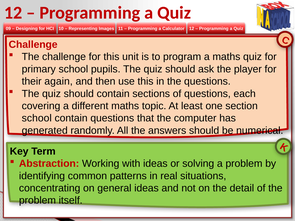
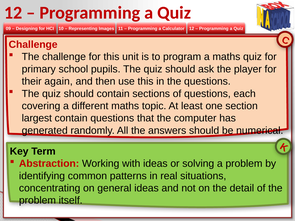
school: school -> largest (37, 118)
